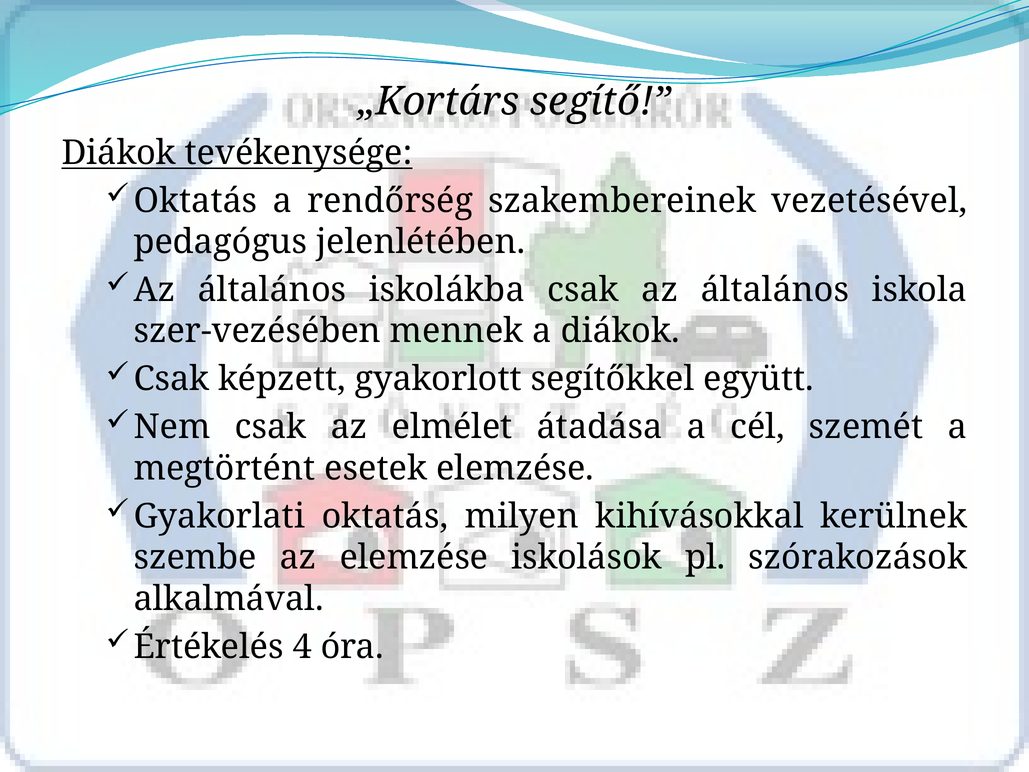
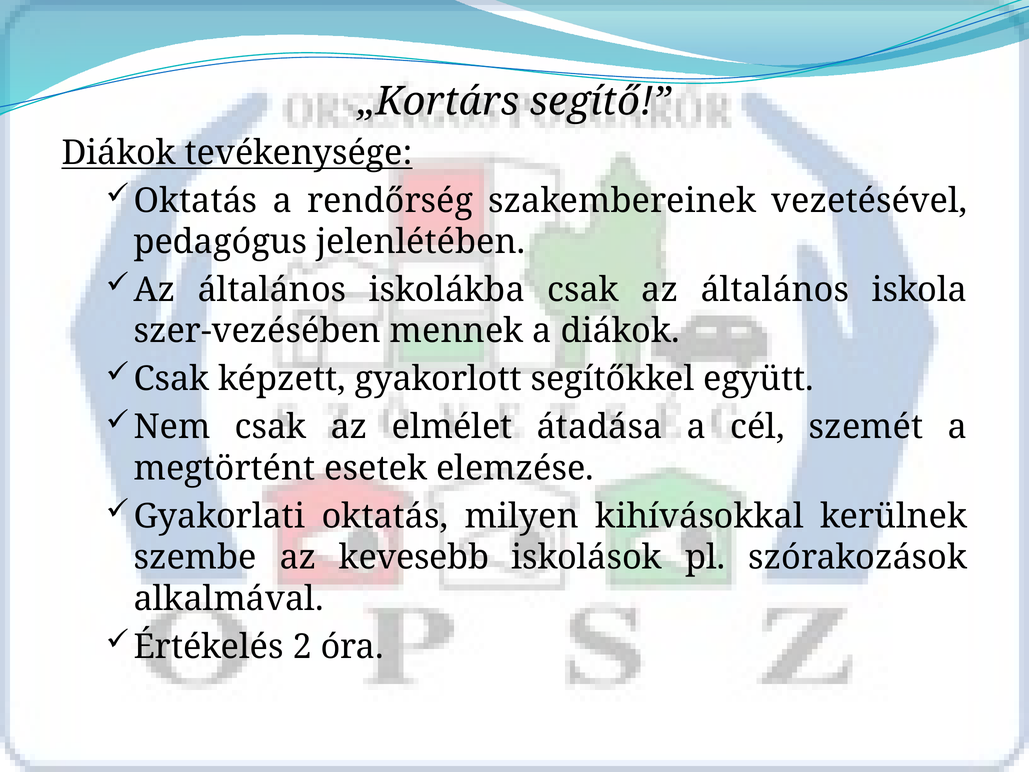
az elemzése: elemzése -> kevesebb (414, 557)
4: 4 -> 2 (302, 647)
